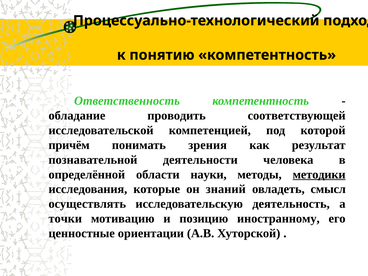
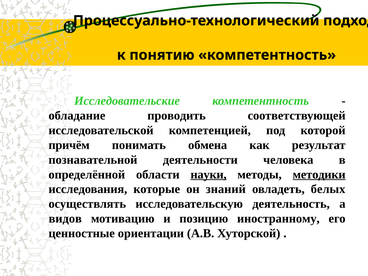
Ответственность: Ответственность -> Исследовательские (127, 101)
зрения: зрения -> обмена (208, 145)
науки underline: none -> present (209, 174)
смысл: смысл -> белых (328, 189)
точки: точки -> видов (65, 219)
